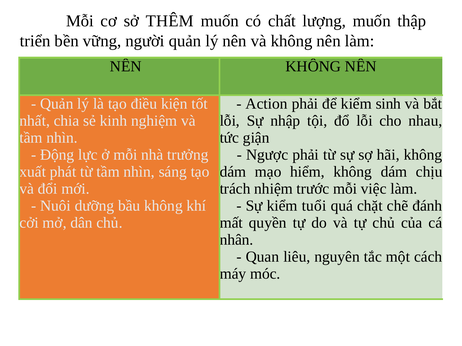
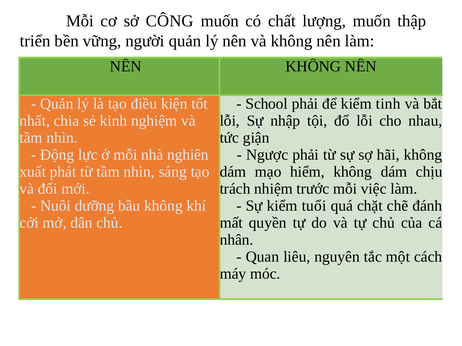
THÊM: THÊM -> CÔNG (170, 21)
Action: Action -> School (267, 104)
sinh: sinh -> tinh (388, 104)
trưởng: trưởng -> nghiên (188, 155)
